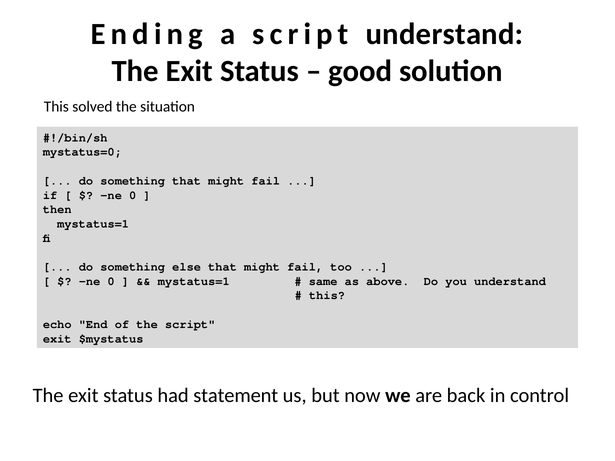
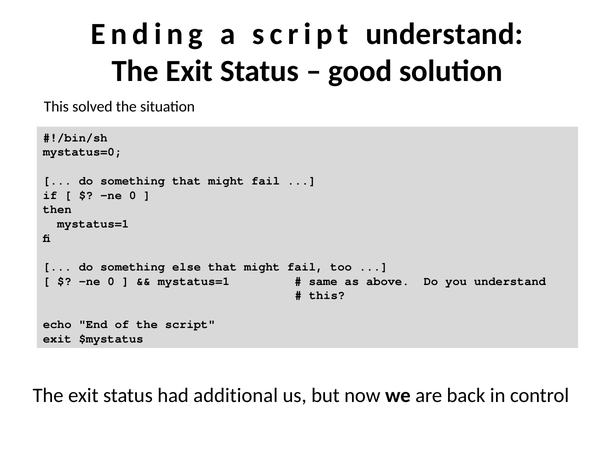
statement: statement -> additional (236, 396)
